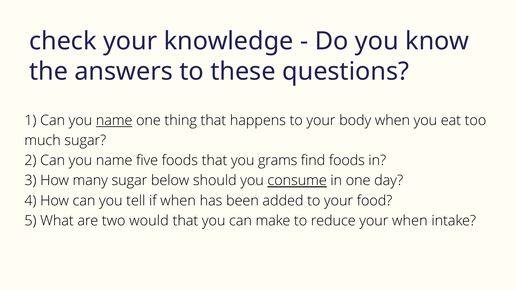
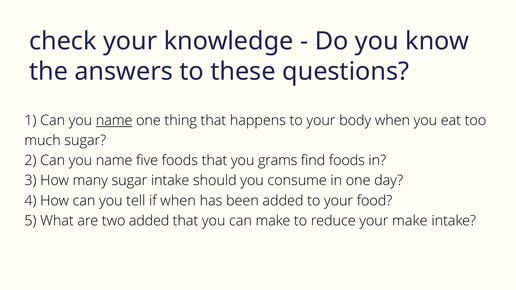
sugar below: below -> intake (170, 181)
consume underline: present -> none (297, 181)
two would: would -> added (149, 221)
your when: when -> make (410, 221)
